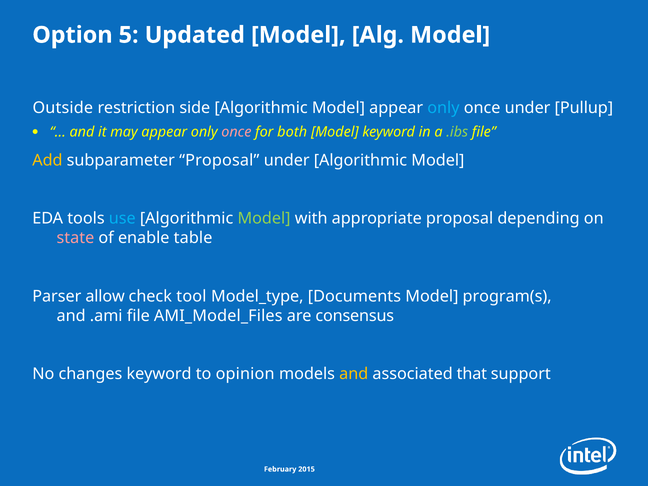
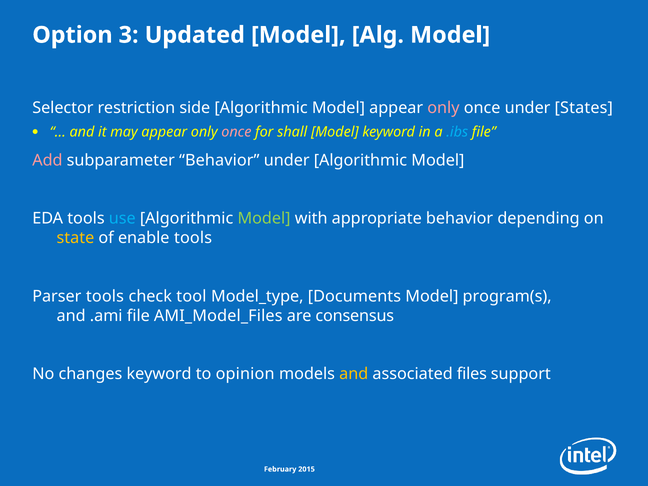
5: 5 -> 3 (129, 35)
Outside: Outside -> Selector (63, 108)
only colour: light blue -> pink (443, 108)
Pullup: Pullup -> States (584, 108)
both: both -> shall (292, 132)
.ibs colour: light green -> light blue (457, 132)
Add colour: yellow -> pink (47, 160)
subparameter Proposal: Proposal -> Behavior (219, 160)
appropriate proposal: proposal -> behavior (460, 219)
state colour: pink -> yellow (75, 238)
enable table: table -> tools (193, 238)
Parser allow: allow -> tools (105, 296)
that: that -> files (472, 374)
